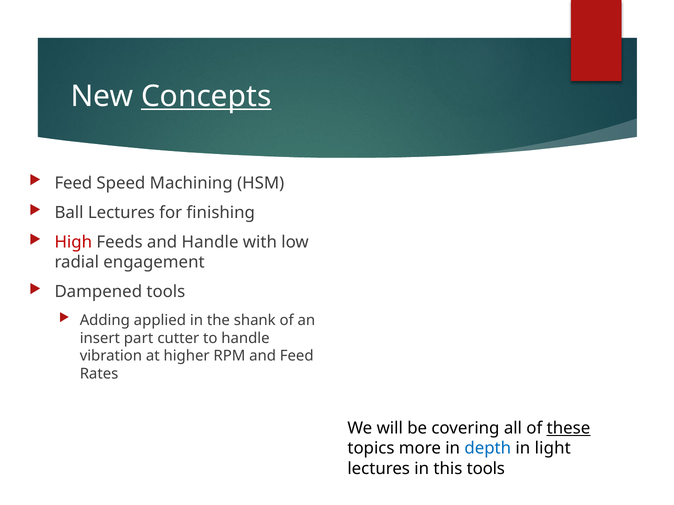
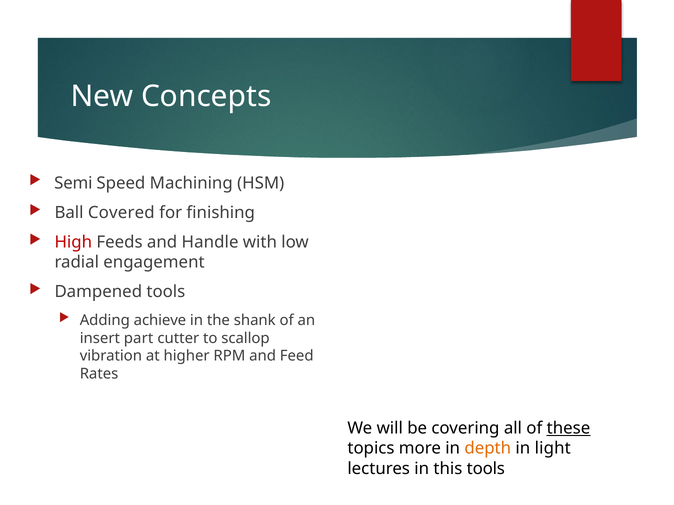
Concepts underline: present -> none (206, 97)
Feed: Feed -> Semi (73, 183)
Ball Lectures: Lectures -> Covered (121, 213)
applied: applied -> achieve (160, 320)
to handle: handle -> scallop (245, 338)
depth colour: blue -> orange (488, 449)
